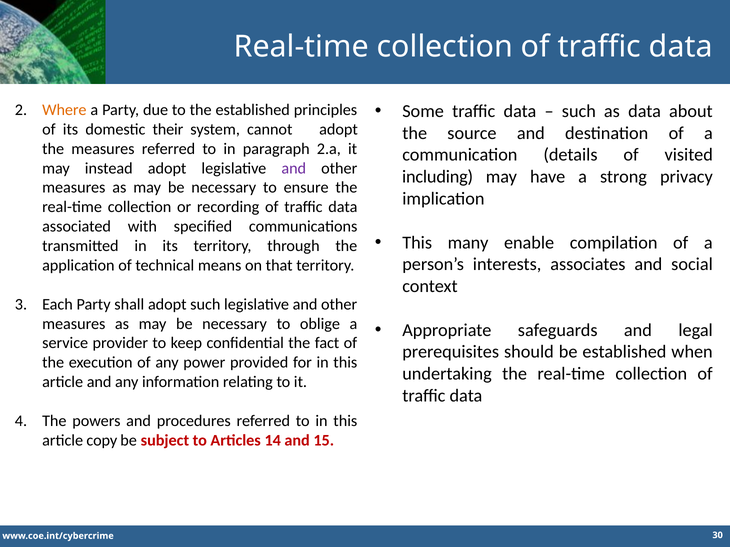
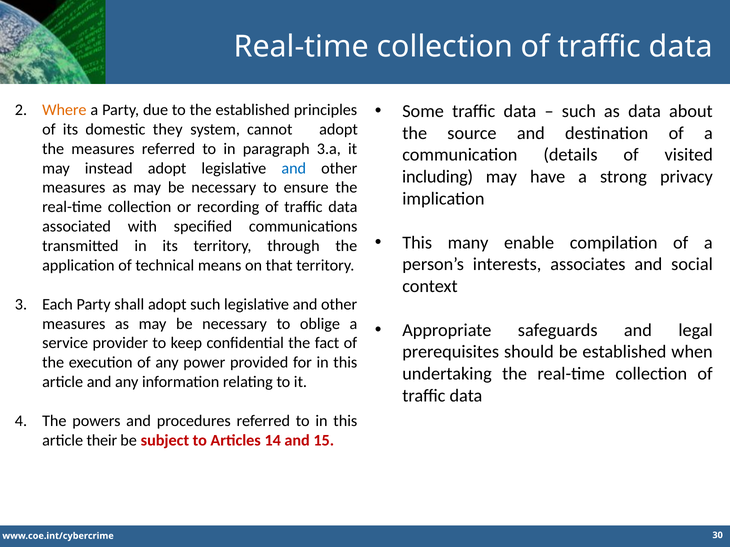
their: their -> they (168, 129)
2.a: 2.a -> 3.a (329, 149)
and colour: purple -> blue (294, 168)
copy: copy -> their (102, 441)
